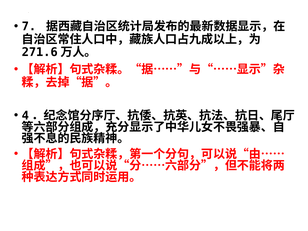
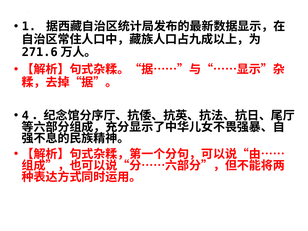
7: 7 -> 1 (29, 26)
